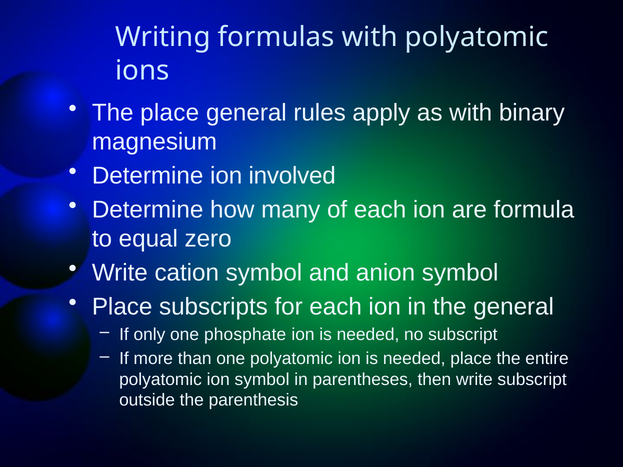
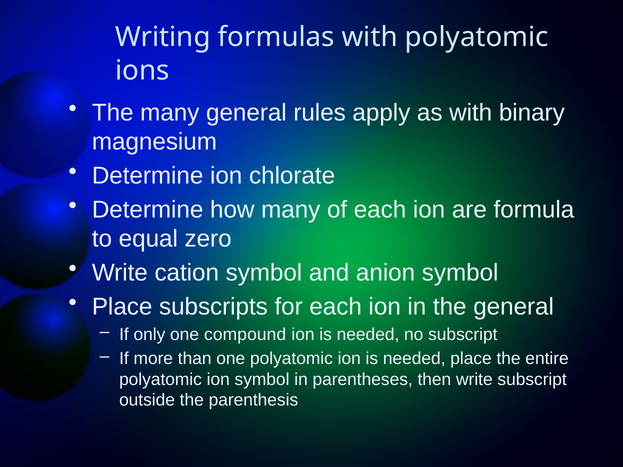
The place: place -> many (170, 113)
involved: involved -> chlorate (292, 176)
phosphate: phosphate -> compound (245, 335)
